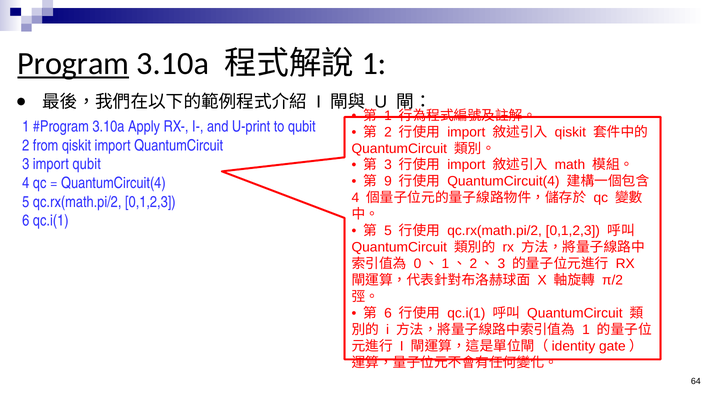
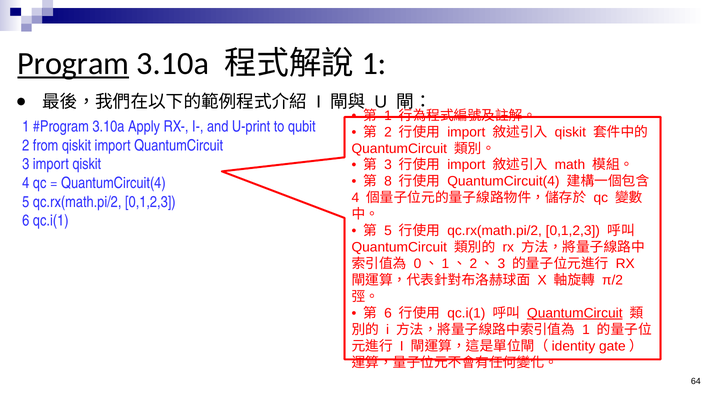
import qubit: qubit -> qiskit (87, 164)
9: 9 -> 8 (388, 182)
QuantumCircuit underline: none -> present (575, 313)
